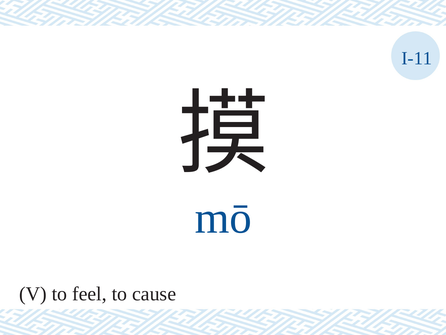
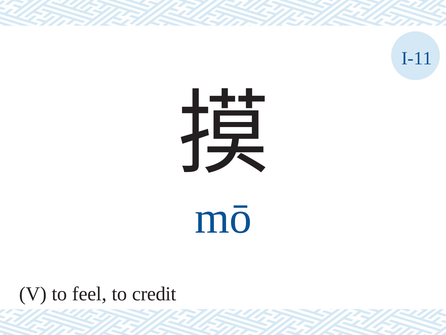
cause: cause -> credit (154, 293)
